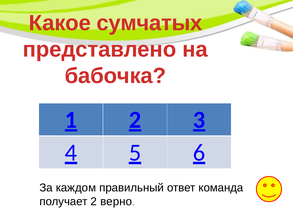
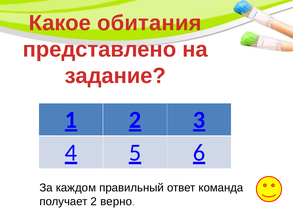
сумчатых: сумчатых -> обитания (149, 23)
бабочка: бабочка -> задание (115, 76)
